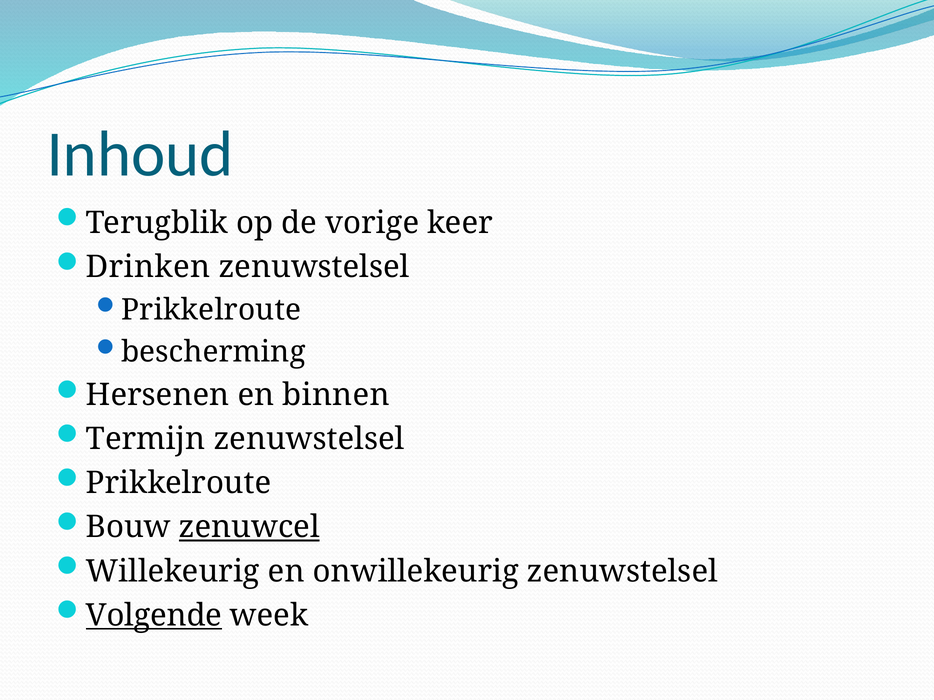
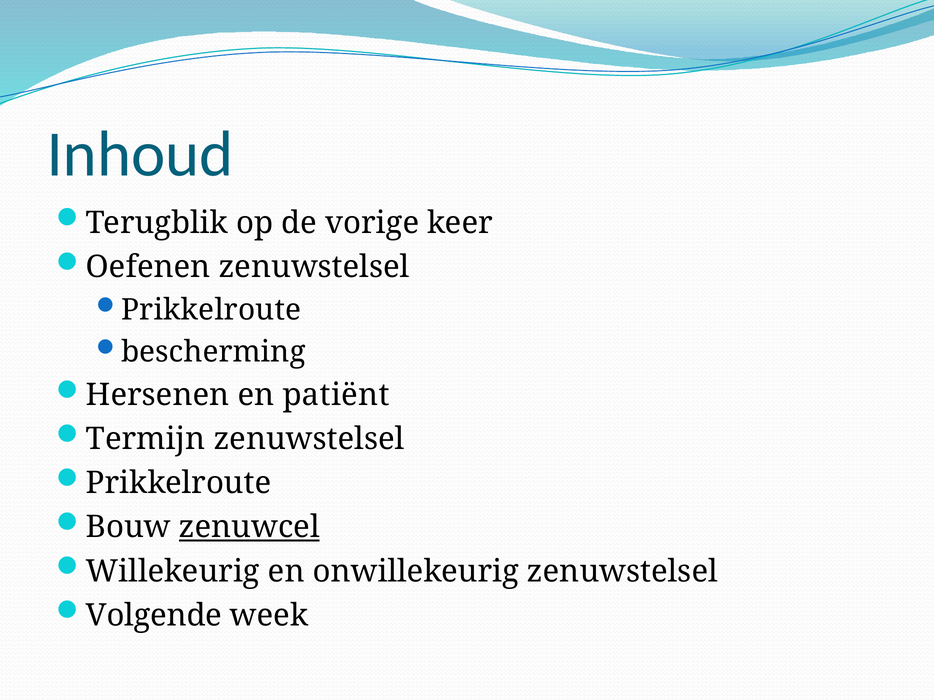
Drinken: Drinken -> Oefenen (148, 267)
binnen: binnen -> patiënt (336, 395)
Volgende underline: present -> none (154, 616)
